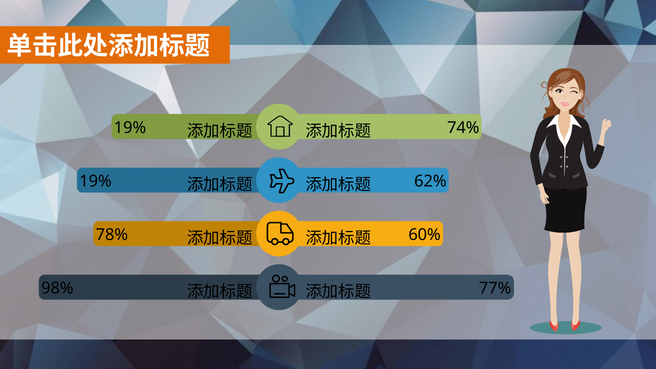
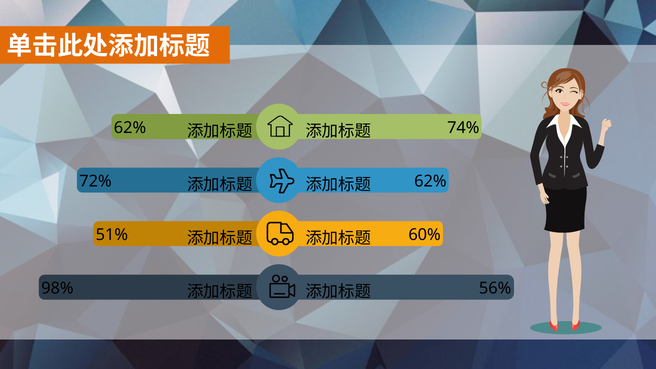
19%: 19% -> 62% (130, 128)
19%: 19% -> 72% (96, 181)
78%: 78% -> 51% (112, 235)
77%: 77% -> 56% (495, 288)
